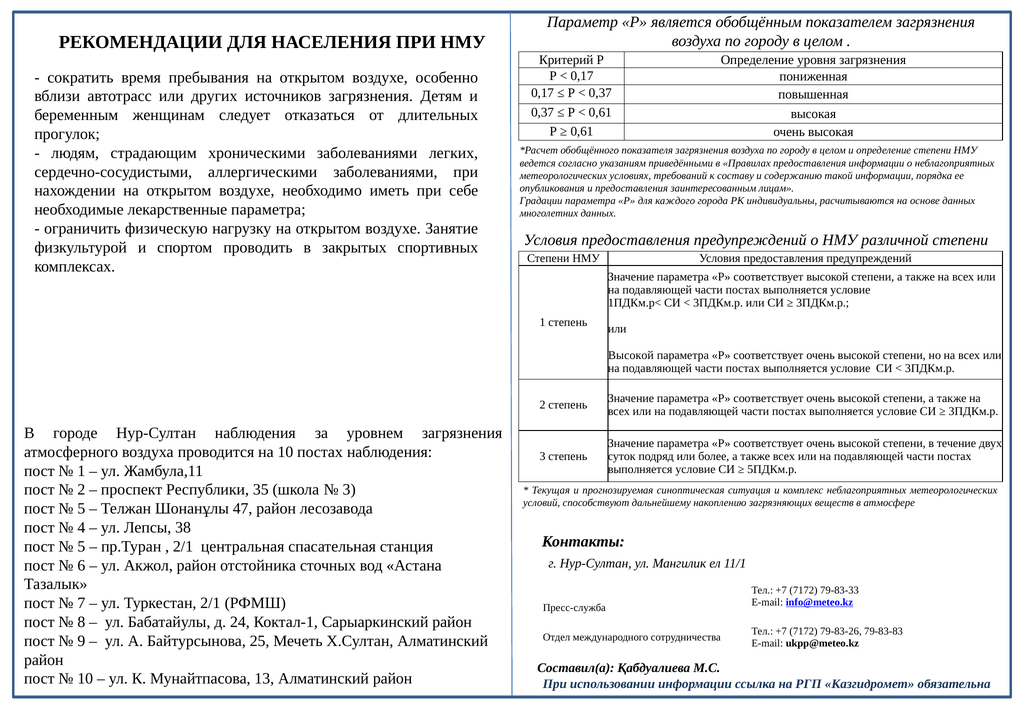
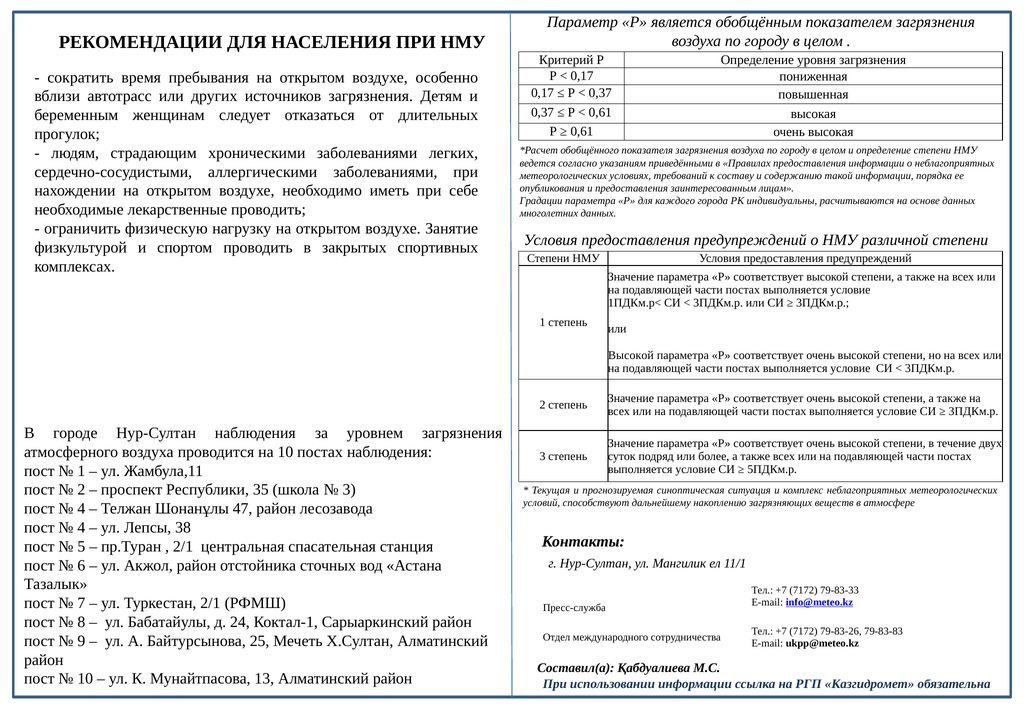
лекарственные параметра: параметра -> проводить (268, 210)
5: 5 -> 4 (81, 509)
